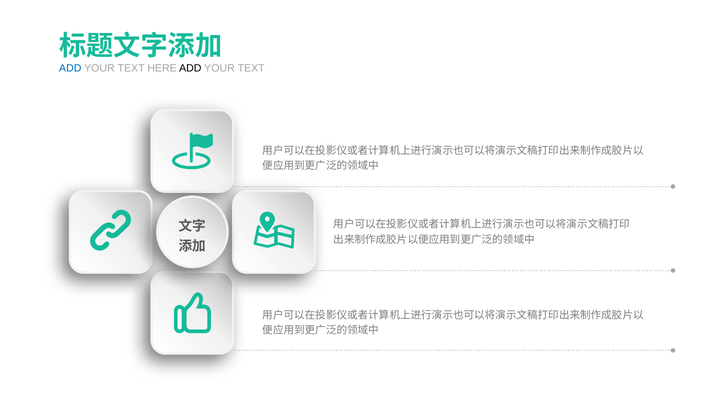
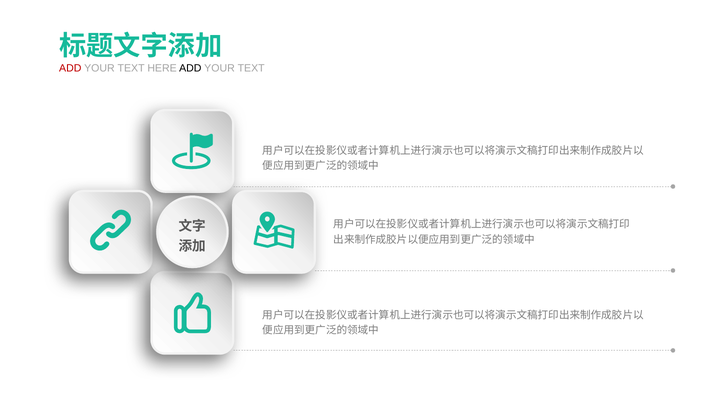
ADD colour: blue -> red (70, 68)
